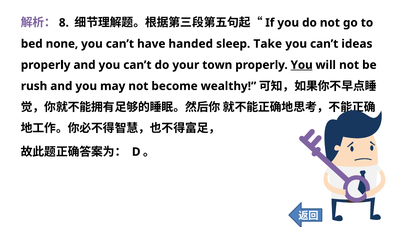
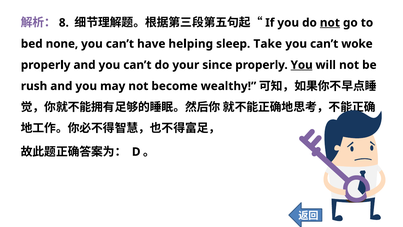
not underline: none -> present (330, 23)
handed: handed -> helping (191, 44)
ideas: ideas -> woke (357, 44)
town: town -> since (217, 65)
